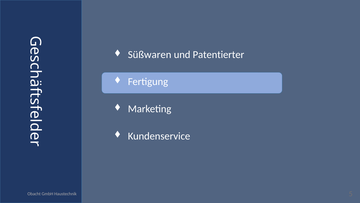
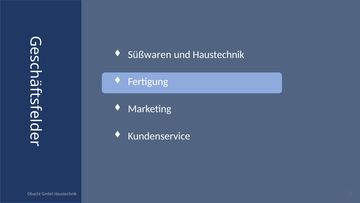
und Patentierter: Patentierter -> Haustechnik (219, 54)
